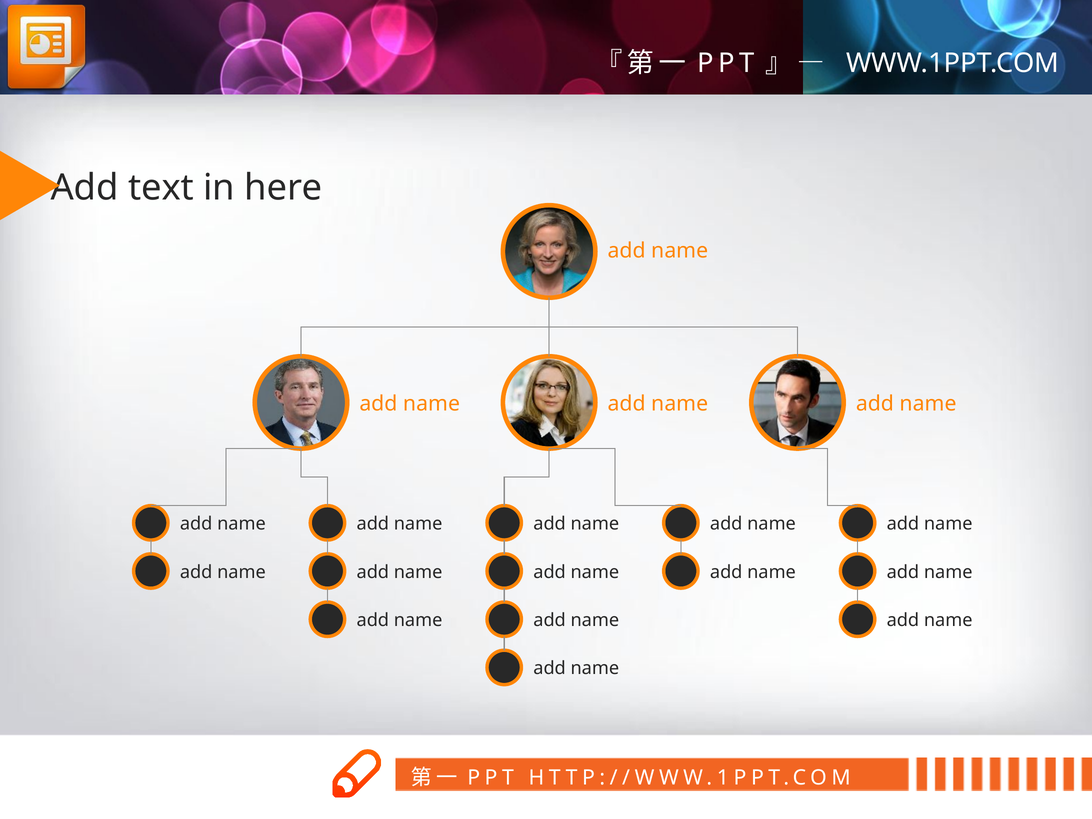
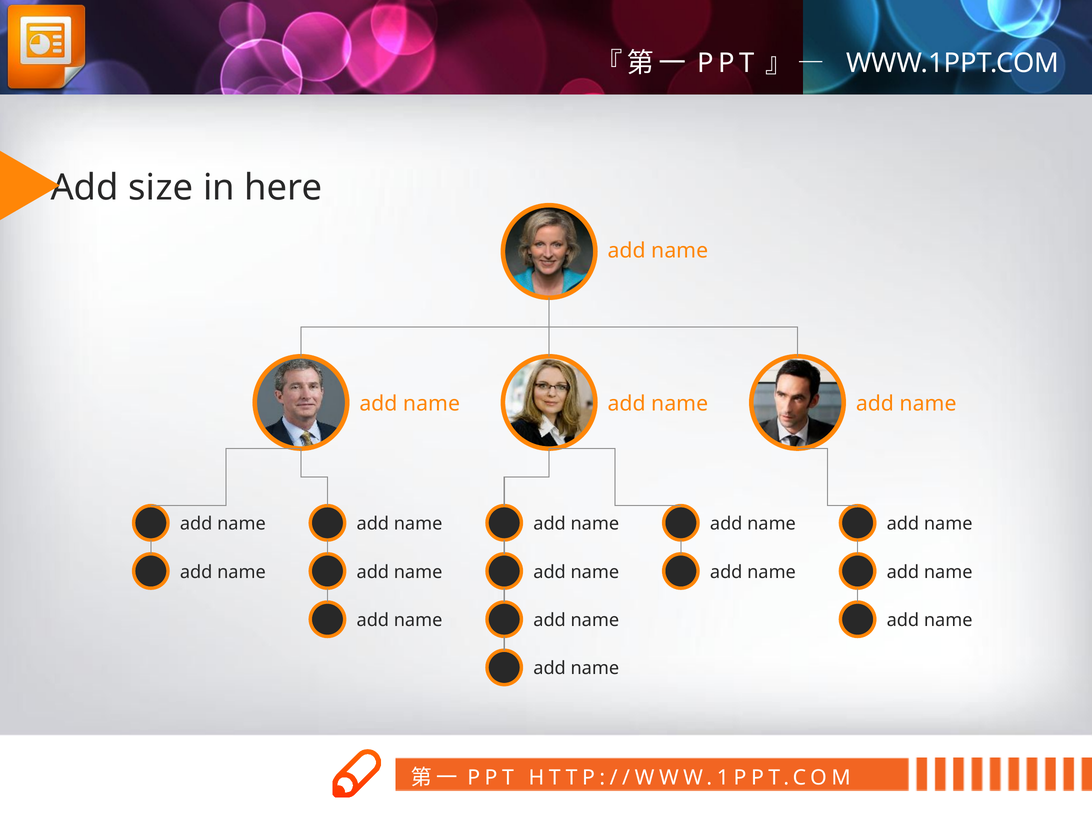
text: text -> size (161, 188)
